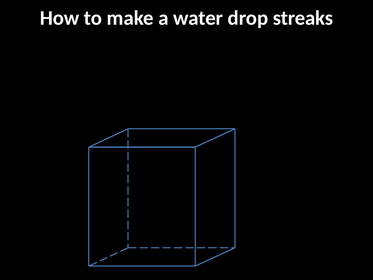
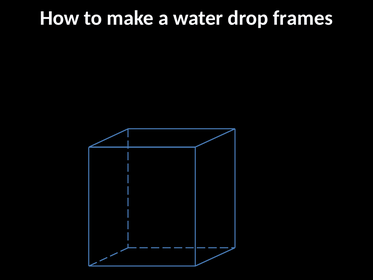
streaks: streaks -> frames (303, 18)
